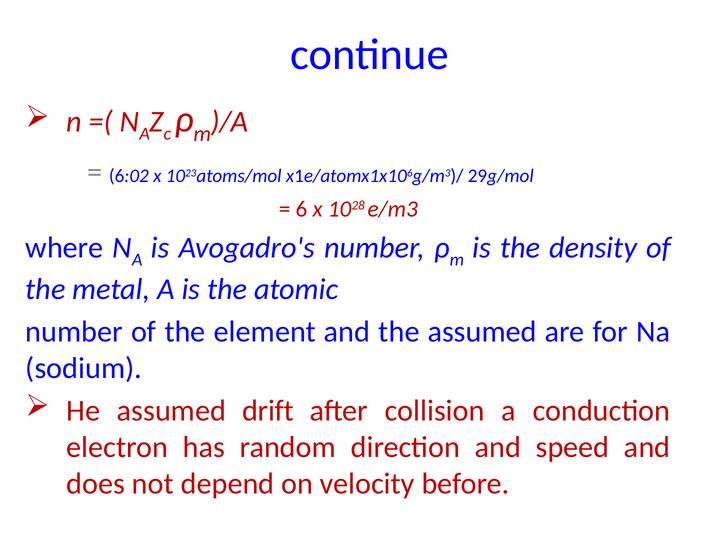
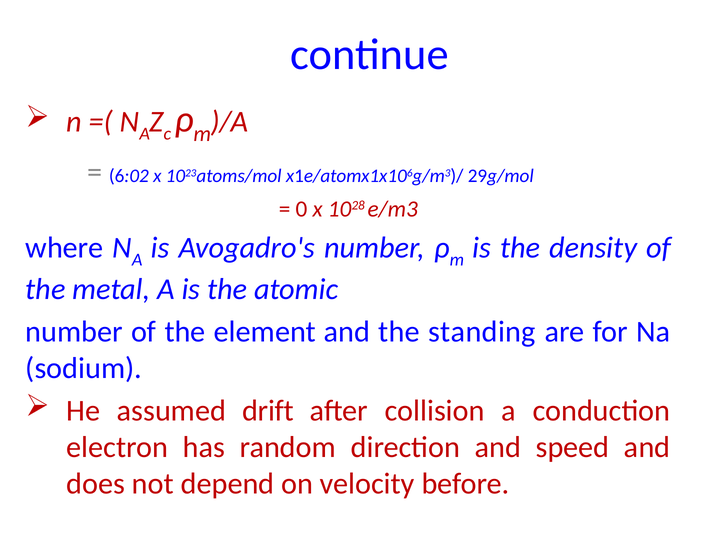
6: 6 -> 0 (301, 209)
the assumed: assumed -> standing (482, 332)
